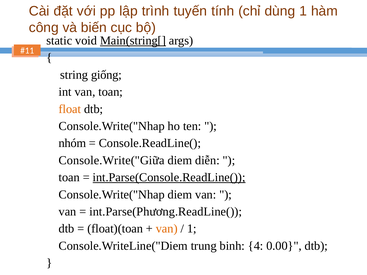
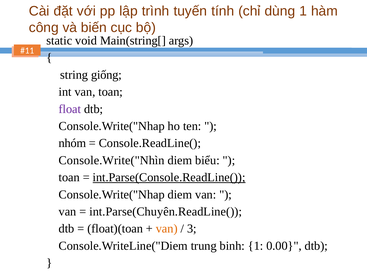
Main(string[ underline: present -> none (133, 41)
float colour: orange -> purple (70, 109)
Console.Write("Giữa: Console.Write("Giữa -> Console.Write("Nhìn (112, 160)
diễn: diễn -> biểu (207, 160)
int.Parse(Phương.ReadLine(: int.Parse(Phương.ReadLine( -> int.Parse(Chuyên.ReadLine( (166, 212)
1: 1 -> 3 (192, 229)
binh 4: 4 -> 1 (256, 246)
